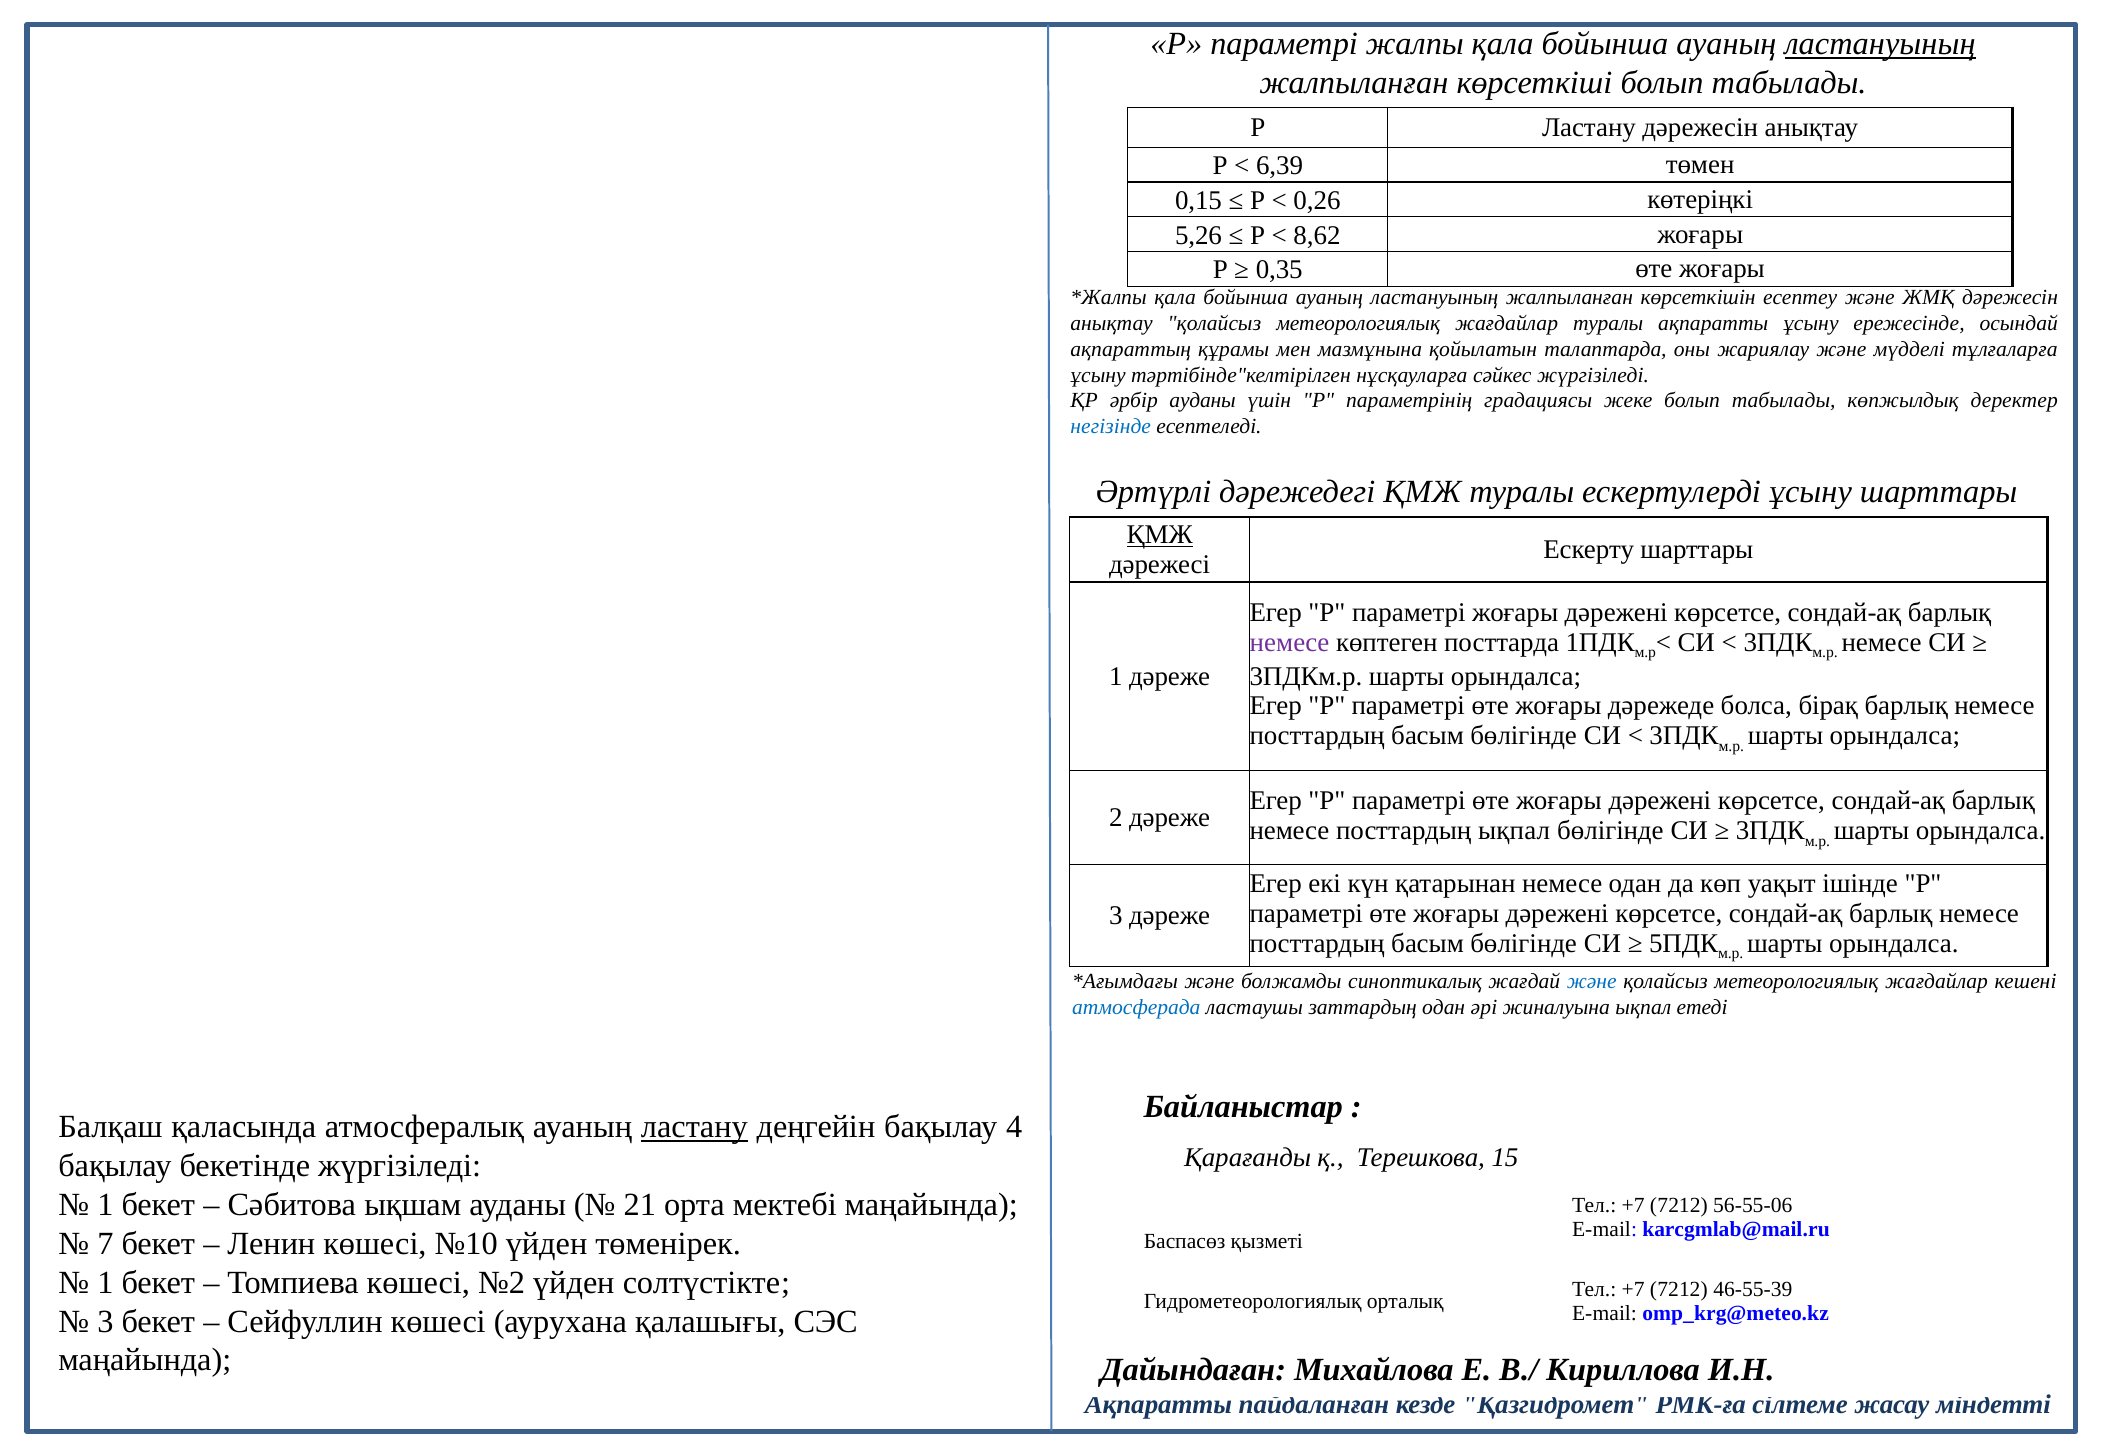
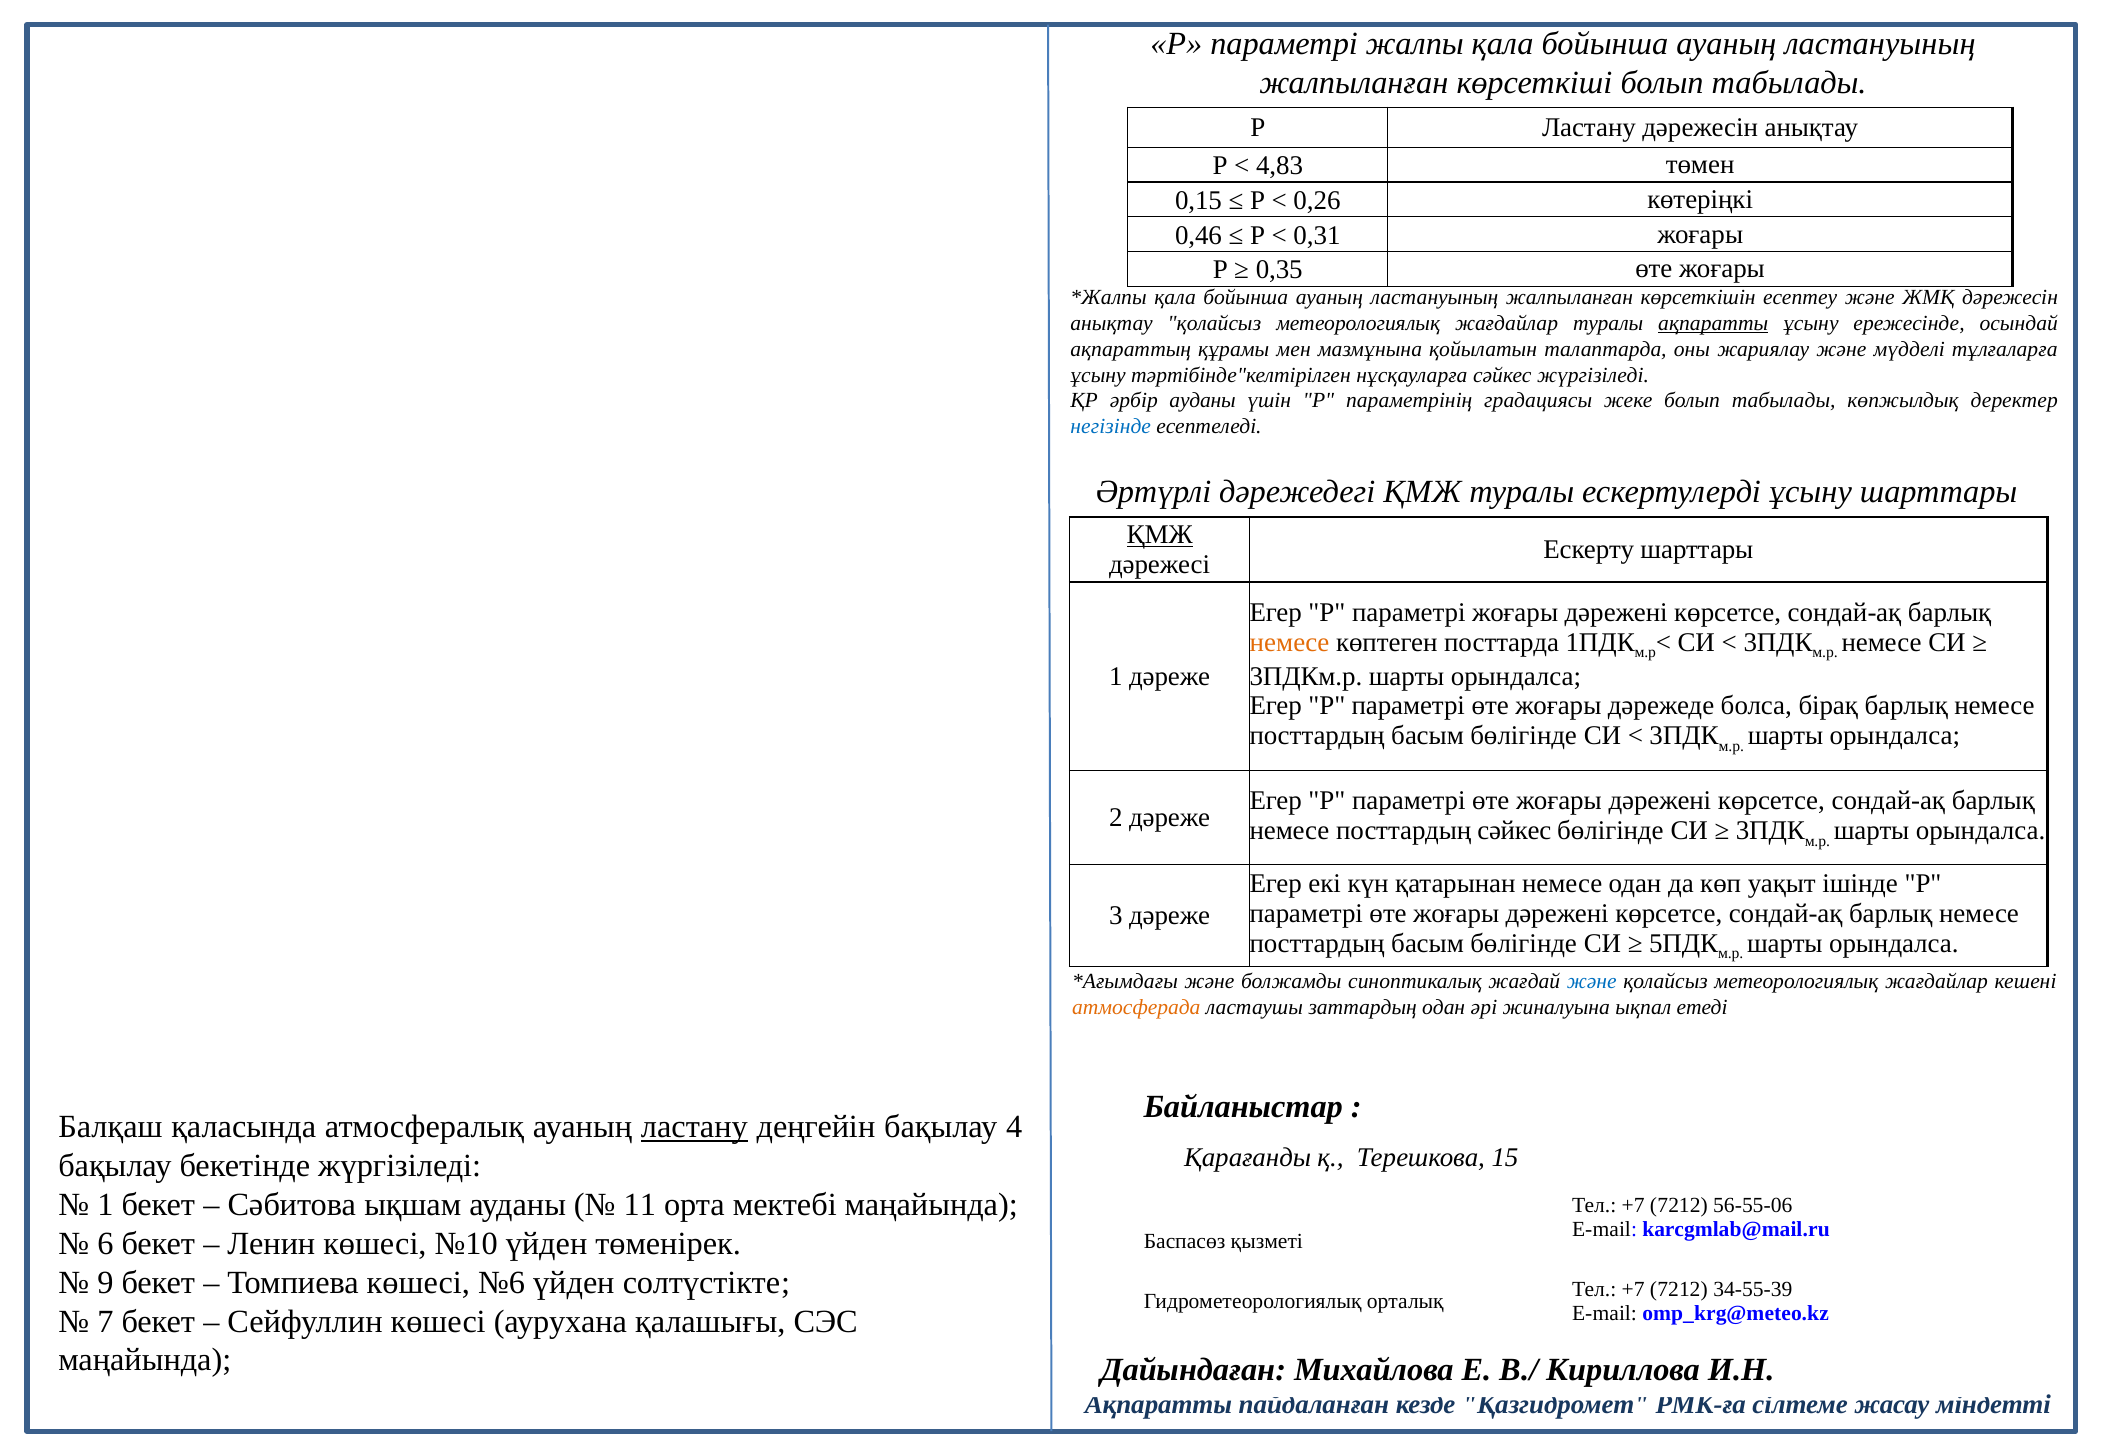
ластануының underline: present -> none (1880, 44)
6,39: 6,39 -> 4,83 (1280, 166)
5,26: 5,26 -> 0,46 (1198, 235)
8,62: 8,62 -> 0,31 (1317, 235)
ақпаратты underline: none -> present (1713, 323)
немесе colour: purple -> orange (1289, 642)
посттардың ықпал: ықпал -> сәйкес (1514, 830)
атмосферада colour: blue -> orange (1136, 1008)
21: 21 -> 11 (640, 1205)
7: 7 -> 6 (105, 1244)
1: 1 -> 9 (105, 1283)
№2: №2 -> №6 (502, 1283)
46-55-39: 46-55-39 -> 34-55-39 (1753, 1290)
3: 3 -> 7 (105, 1321)
